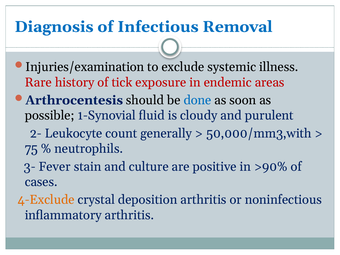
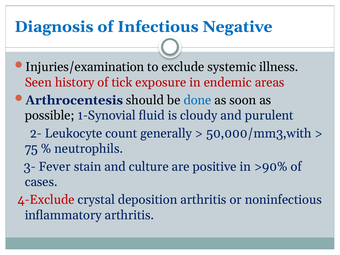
Removal: Removal -> Negative (238, 27)
Rare: Rare -> Seen (38, 82)
4-Exclude colour: orange -> red (46, 200)
